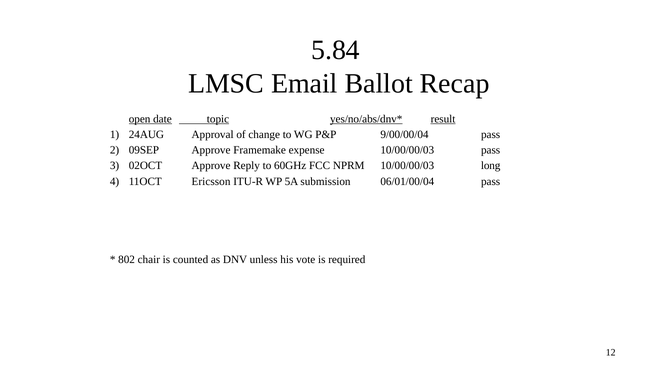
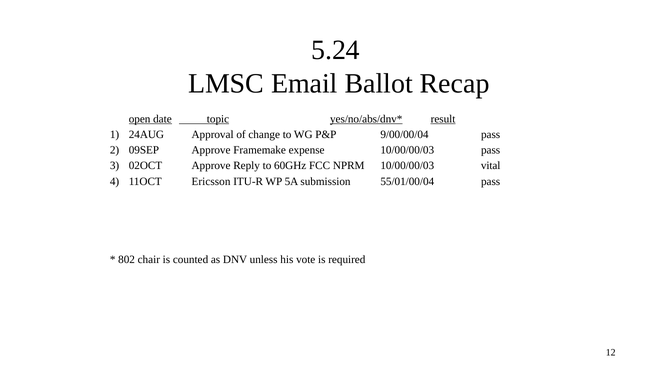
5.84: 5.84 -> 5.24 (336, 50)
long: long -> vital (491, 166)
06/01/00/04: 06/01/00/04 -> 55/01/00/04 (407, 182)
